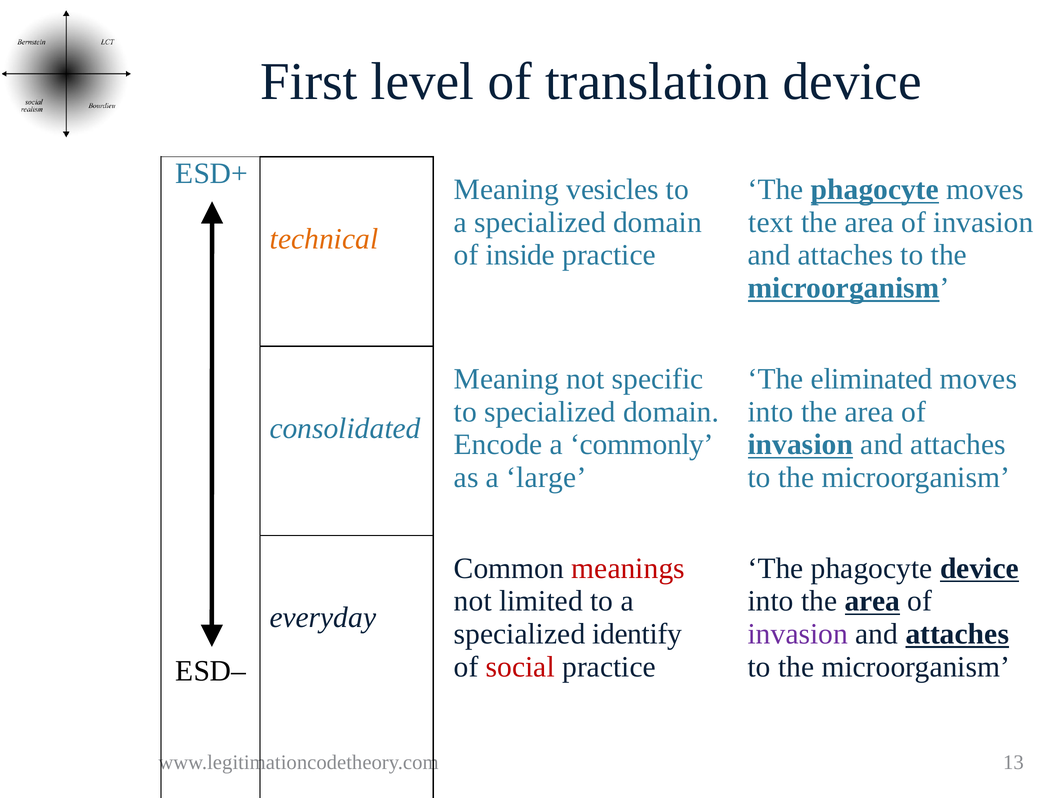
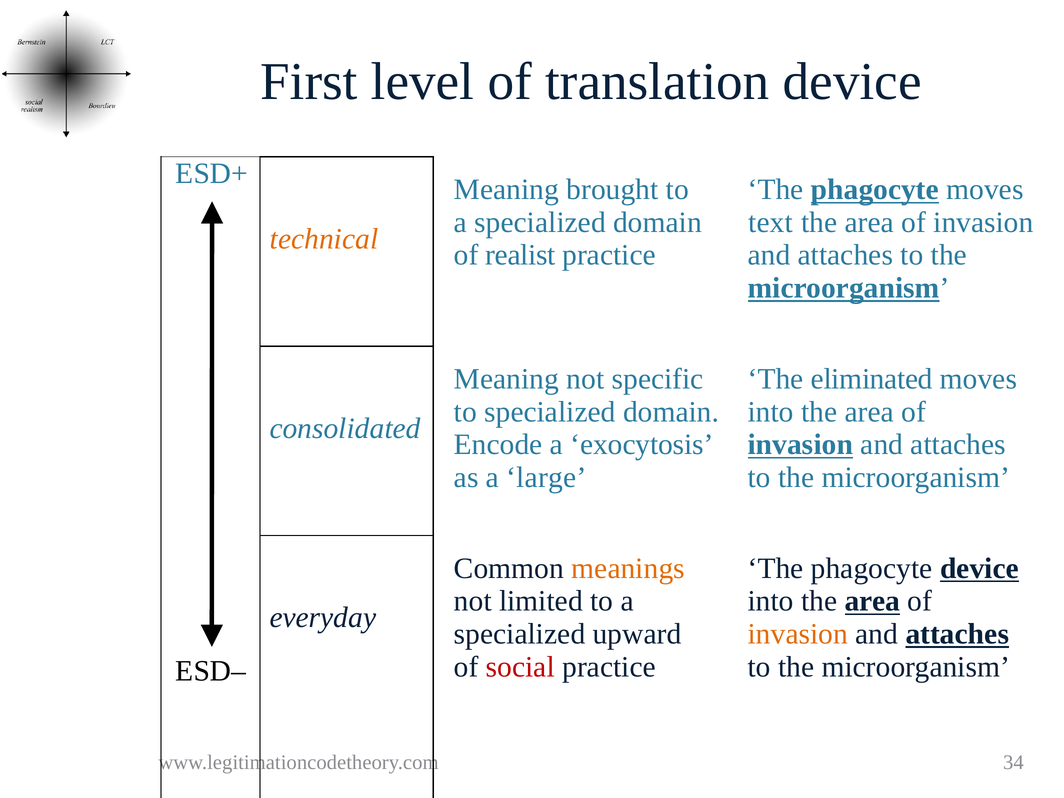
vesicles: vesicles -> brought (612, 190)
inside: inside -> realist (520, 255)
commonly: commonly -> exocytosis (642, 445)
meanings colour: red -> orange (628, 568)
identify: identify -> upward (637, 634)
invasion colour: purple -> orange (798, 634)
13: 13 -> 34 (1013, 762)
